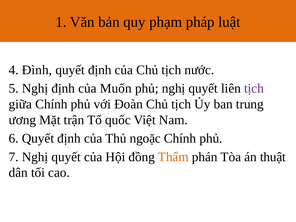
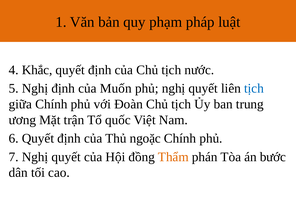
Đình: Đình -> Khắc (37, 70)
tịch colour: purple -> blue (254, 88)
thuật: thuật -> bước (273, 157)
